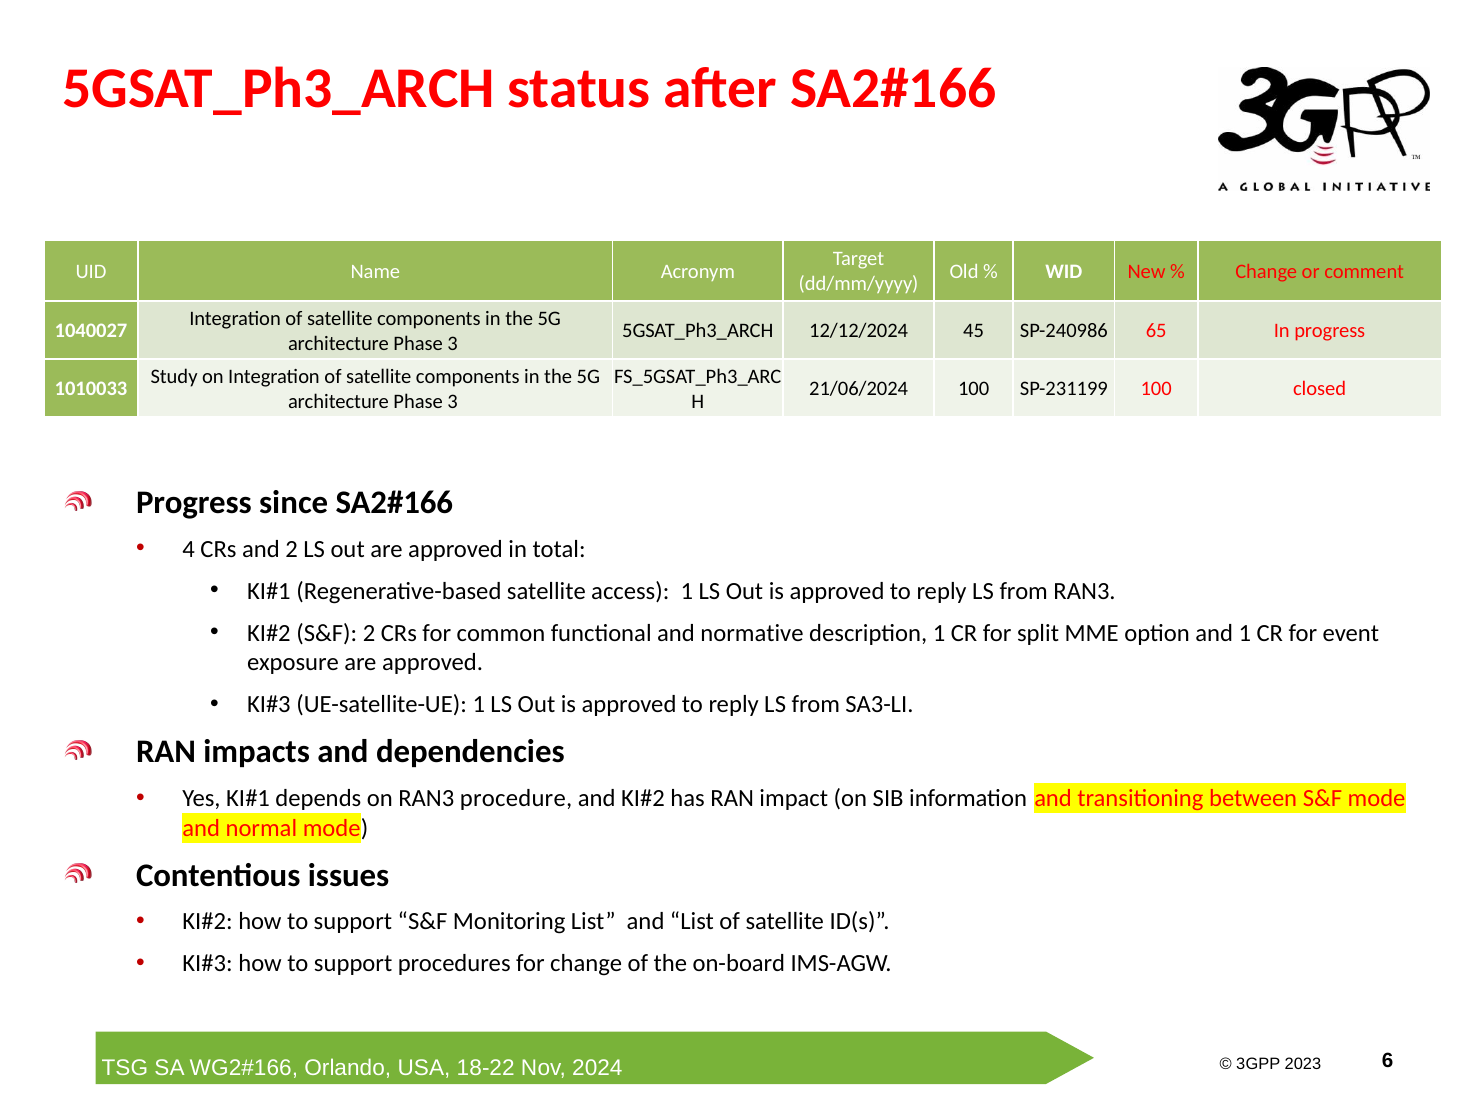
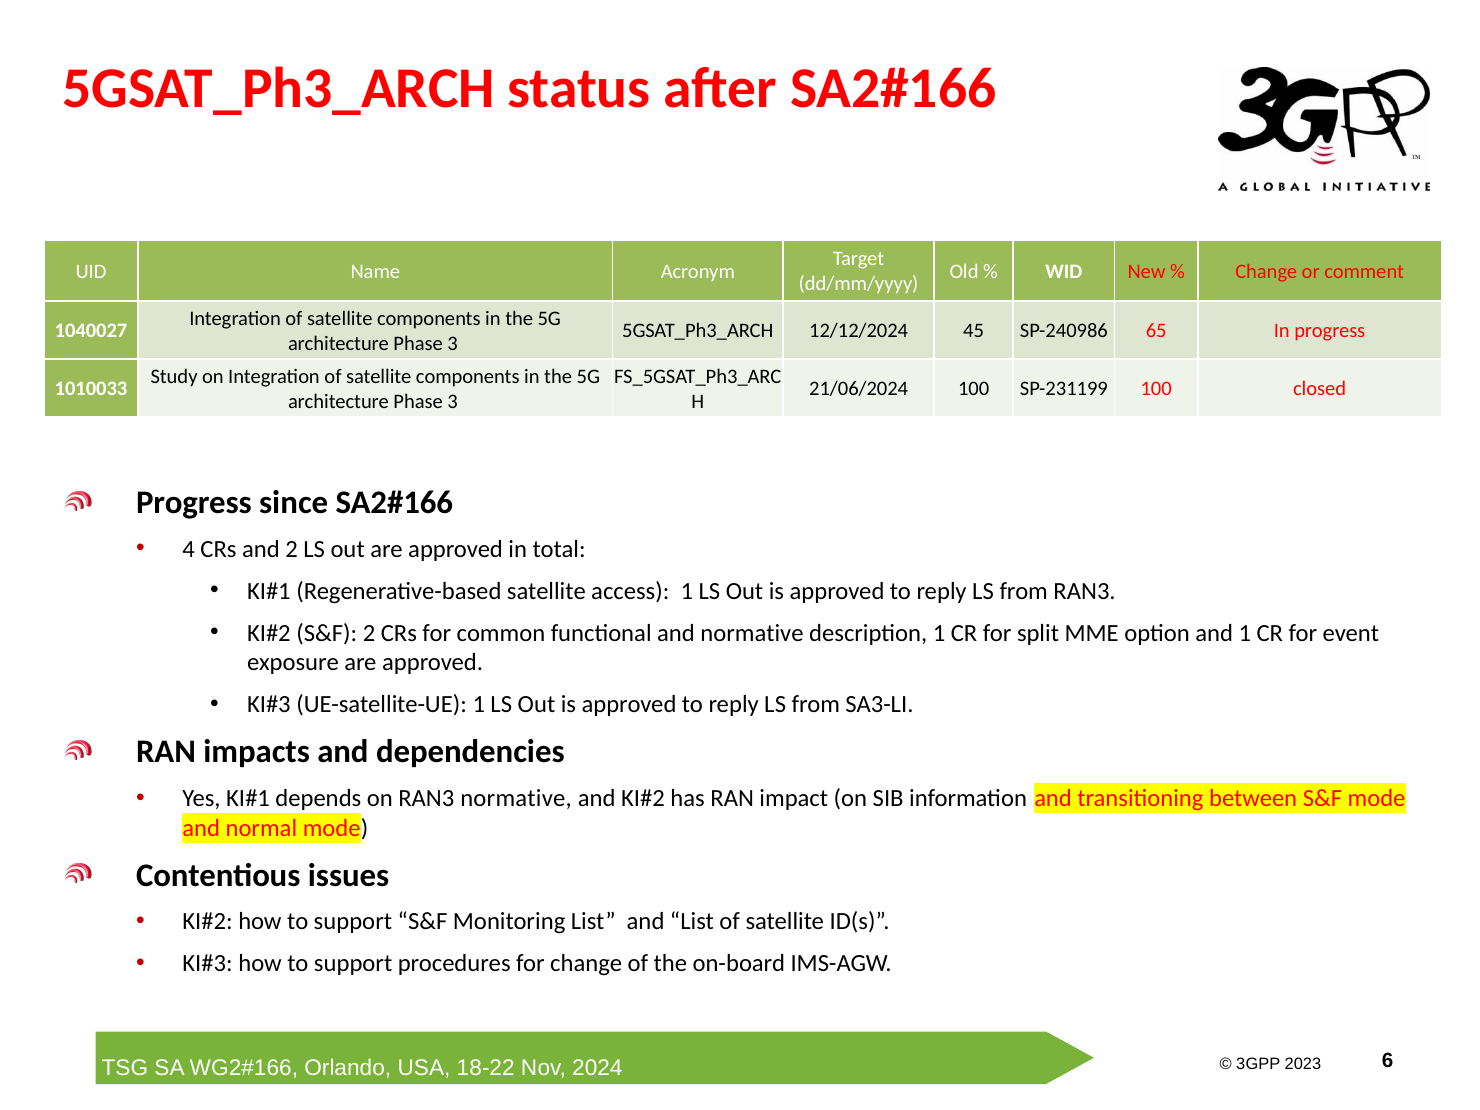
RAN3 procedure: procedure -> normative (516, 798)
